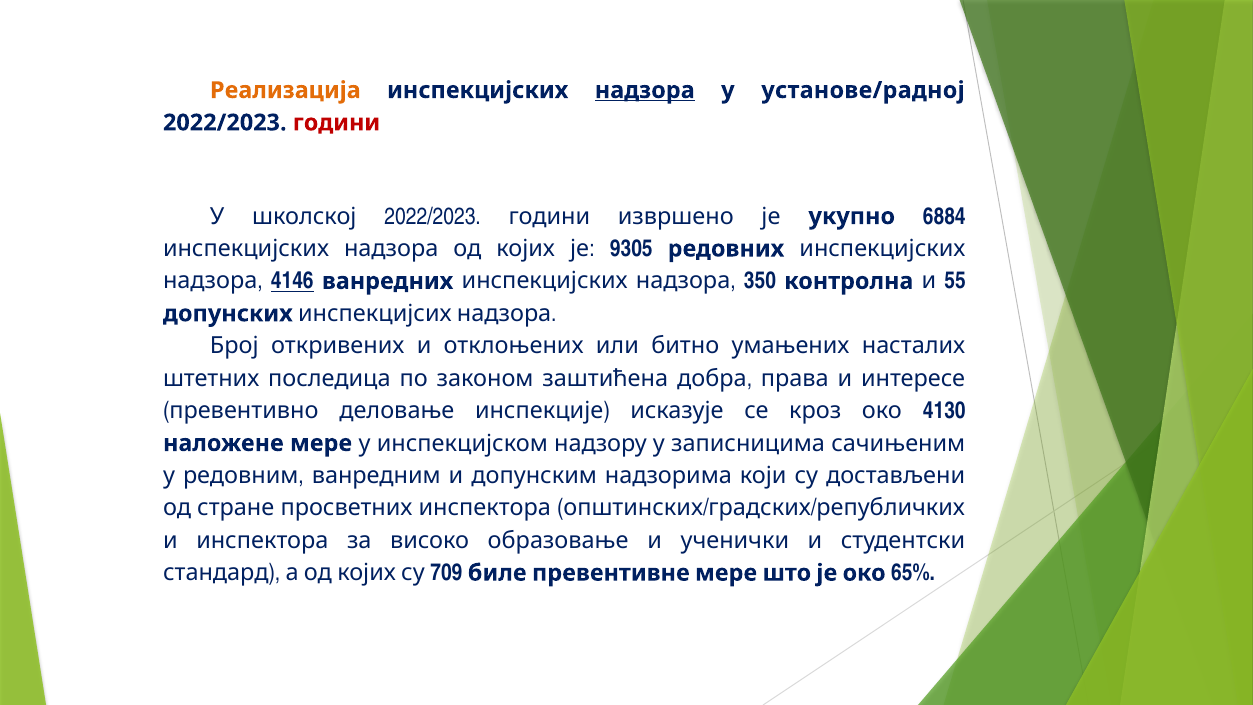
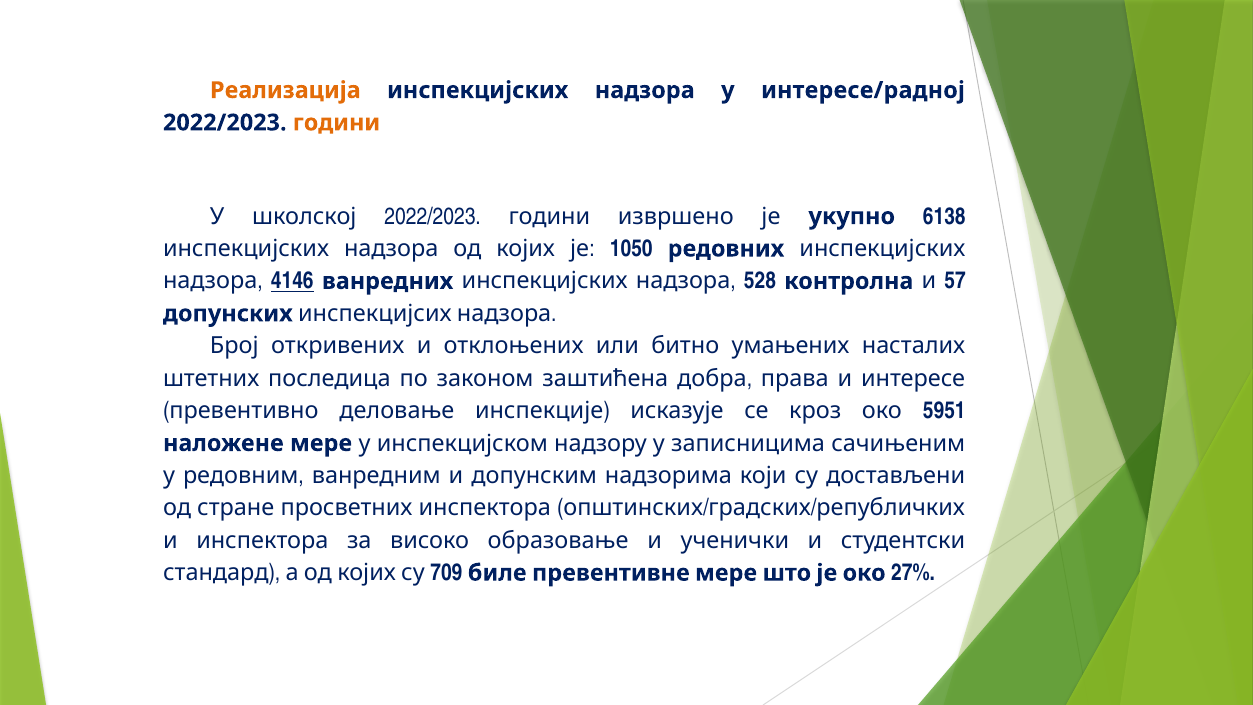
надзора underline: present -> none (645, 90)
установе/радној: установе/радној -> интересе/радној (863, 90)
години colour: red -> orange (336, 123)
6884: 6884 -> 6138 (944, 216)
9305: 9305 -> 1050 (631, 249)
350: 350 -> 528 (760, 281)
55: 55 -> 57 (955, 281)
4130: 4130 -> 5951 (944, 411)
65%: 65% -> 27% (913, 573)
